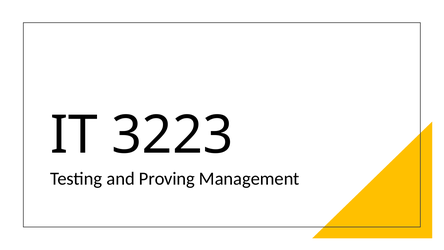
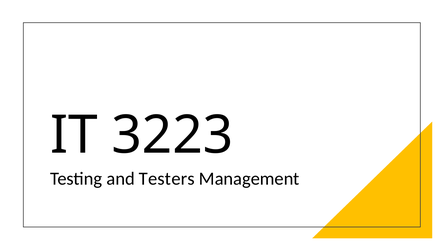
Proving: Proving -> Testers (167, 178)
